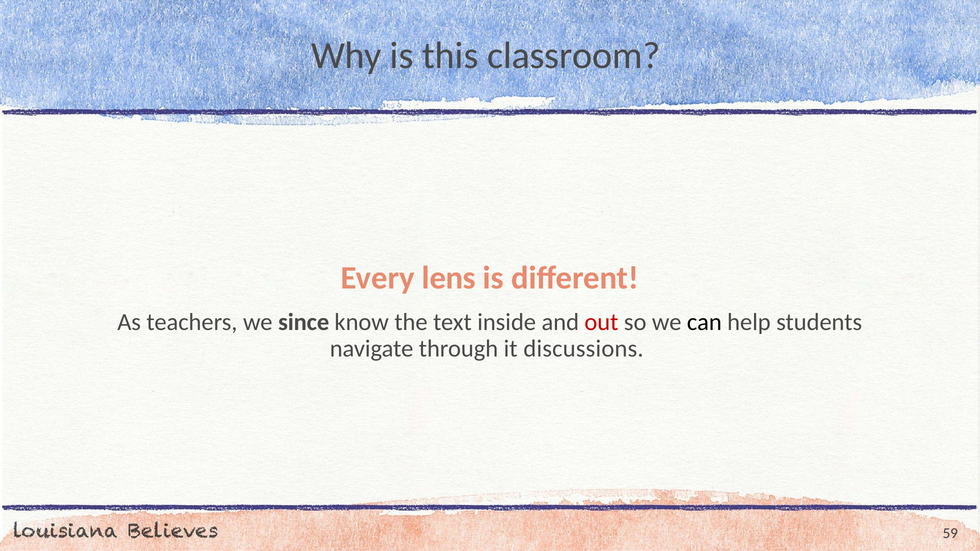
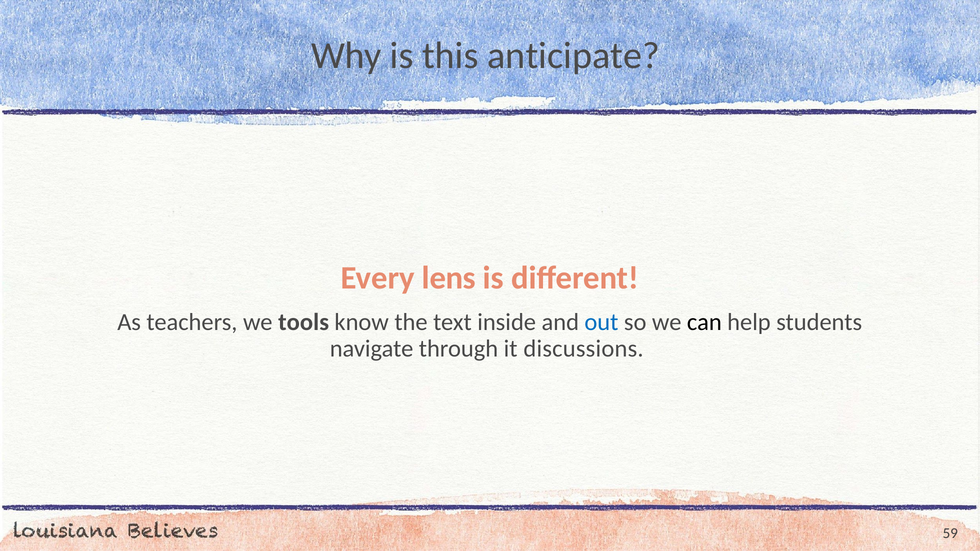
classroom: classroom -> anticipate (574, 56)
since: since -> tools (304, 322)
out colour: red -> blue (601, 322)
